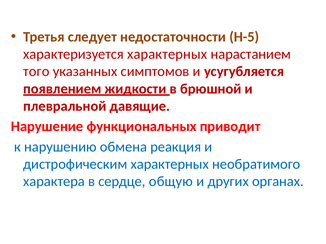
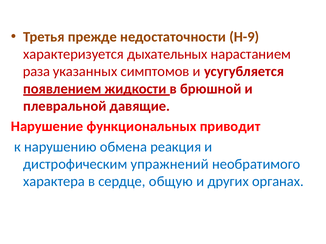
следует: следует -> прежде (92, 37)
Н-5: Н-5 -> Н-9 (244, 37)
характеризуется характерных: характерных -> дыхательных (167, 54)
того: того -> раза (36, 72)
дистрофическим характерных: характерных -> упражнений (170, 164)
